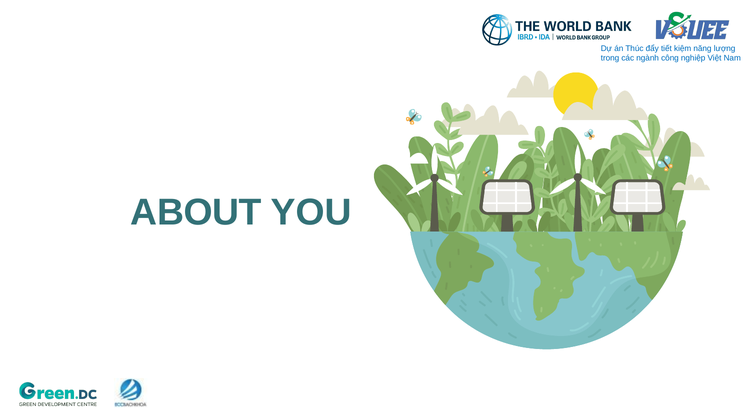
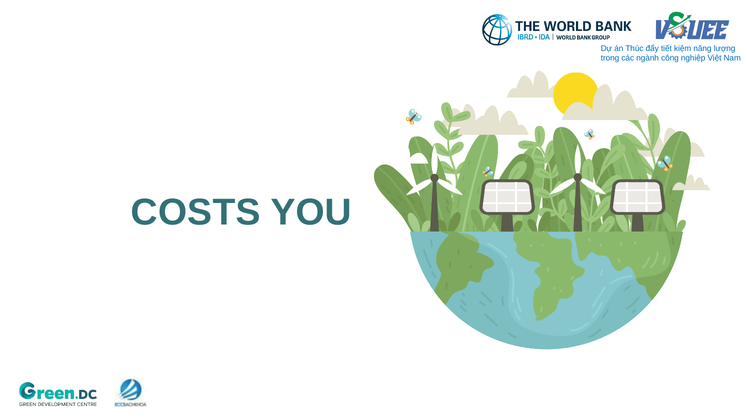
ABOUT: ABOUT -> COSTS (196, 213)
